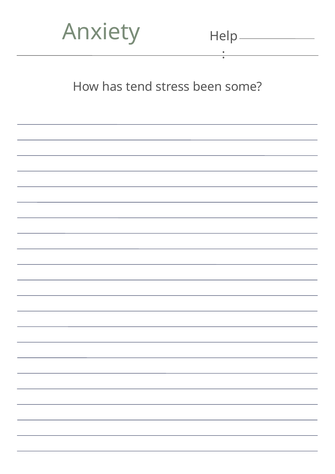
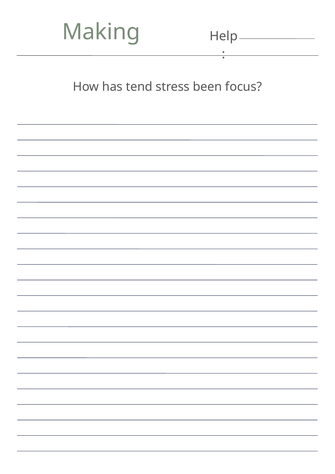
Anxiety: Anxiety -> Making (101, 32)
some: some -> focus (244, 87)
